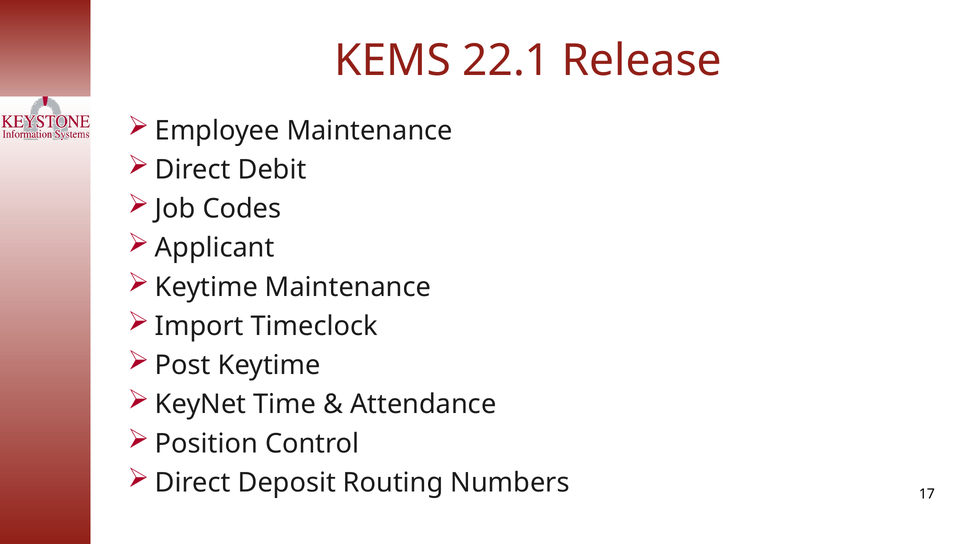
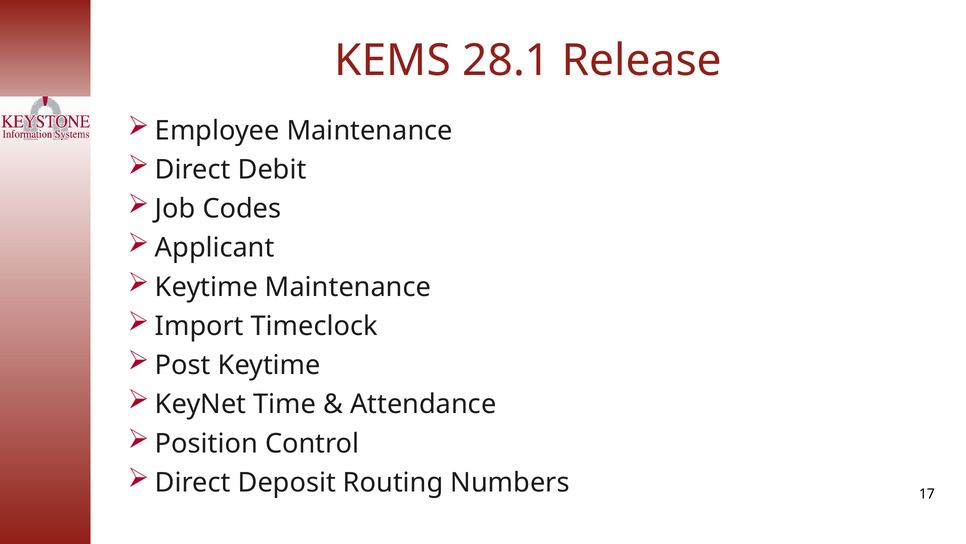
22.1: 22.1 -> 28.1 (506, 60)
